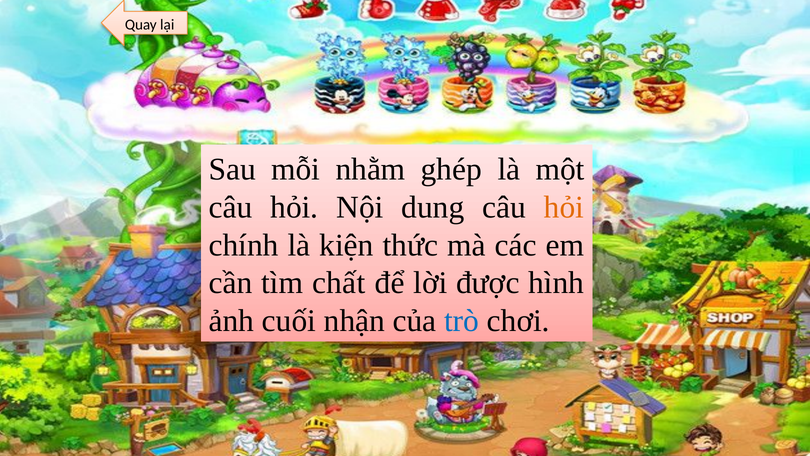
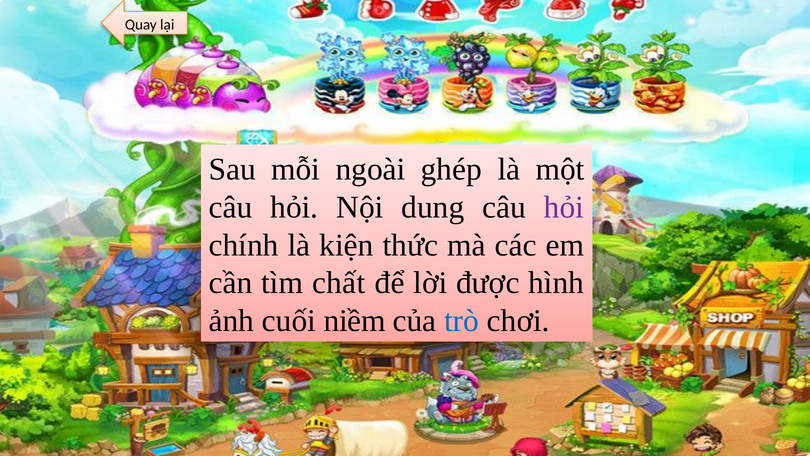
nhằm: nhằm -> ngoài (370, 169)
hỏi colour: orange -> purple (564, 207)
nhận: nhận -> niềm (355, 321)
